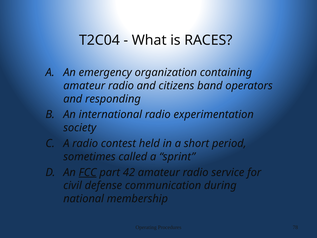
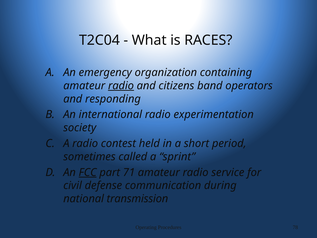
radio underline: none -> present (121, 86)
42: 42 -> 71 (129, 172)
membership: membership -> transmission (137, 199)
